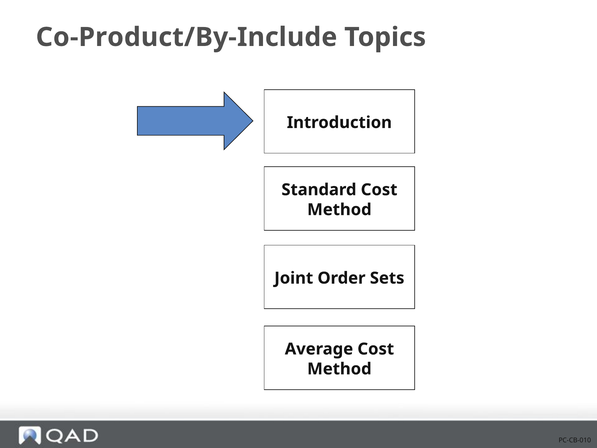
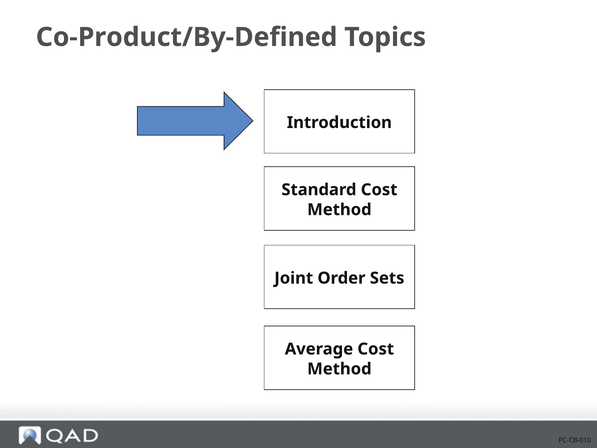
Co-Product/By-Include: Co-Product/By-Include -> Co-Product/By-Defined (187, 37)
